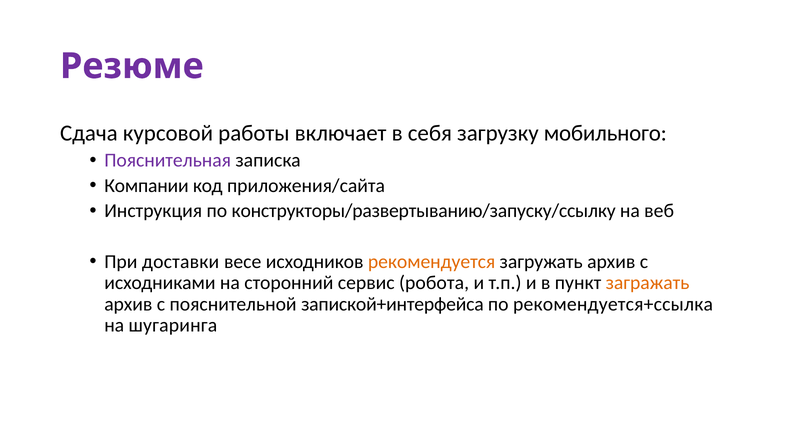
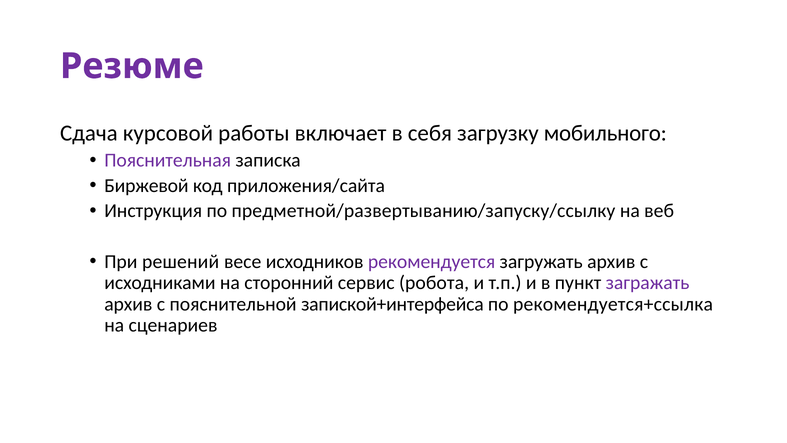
Компании: Компании -> Биржевой (146, 186)
конструкторы/развертыванию/запуску/ссылку: конструкторы/развертыванию/запуску/ссылку -> предметной/развертыванию/запуску/ссылку (423, 211)
доставки: доставки -> решений (181, 262)
рекомендуется colour: orange -> purple (432, 262)
загражать colour: orange -> purple (648, 283)
шугаринга: шугаринга -> сценариев (173, 325)
